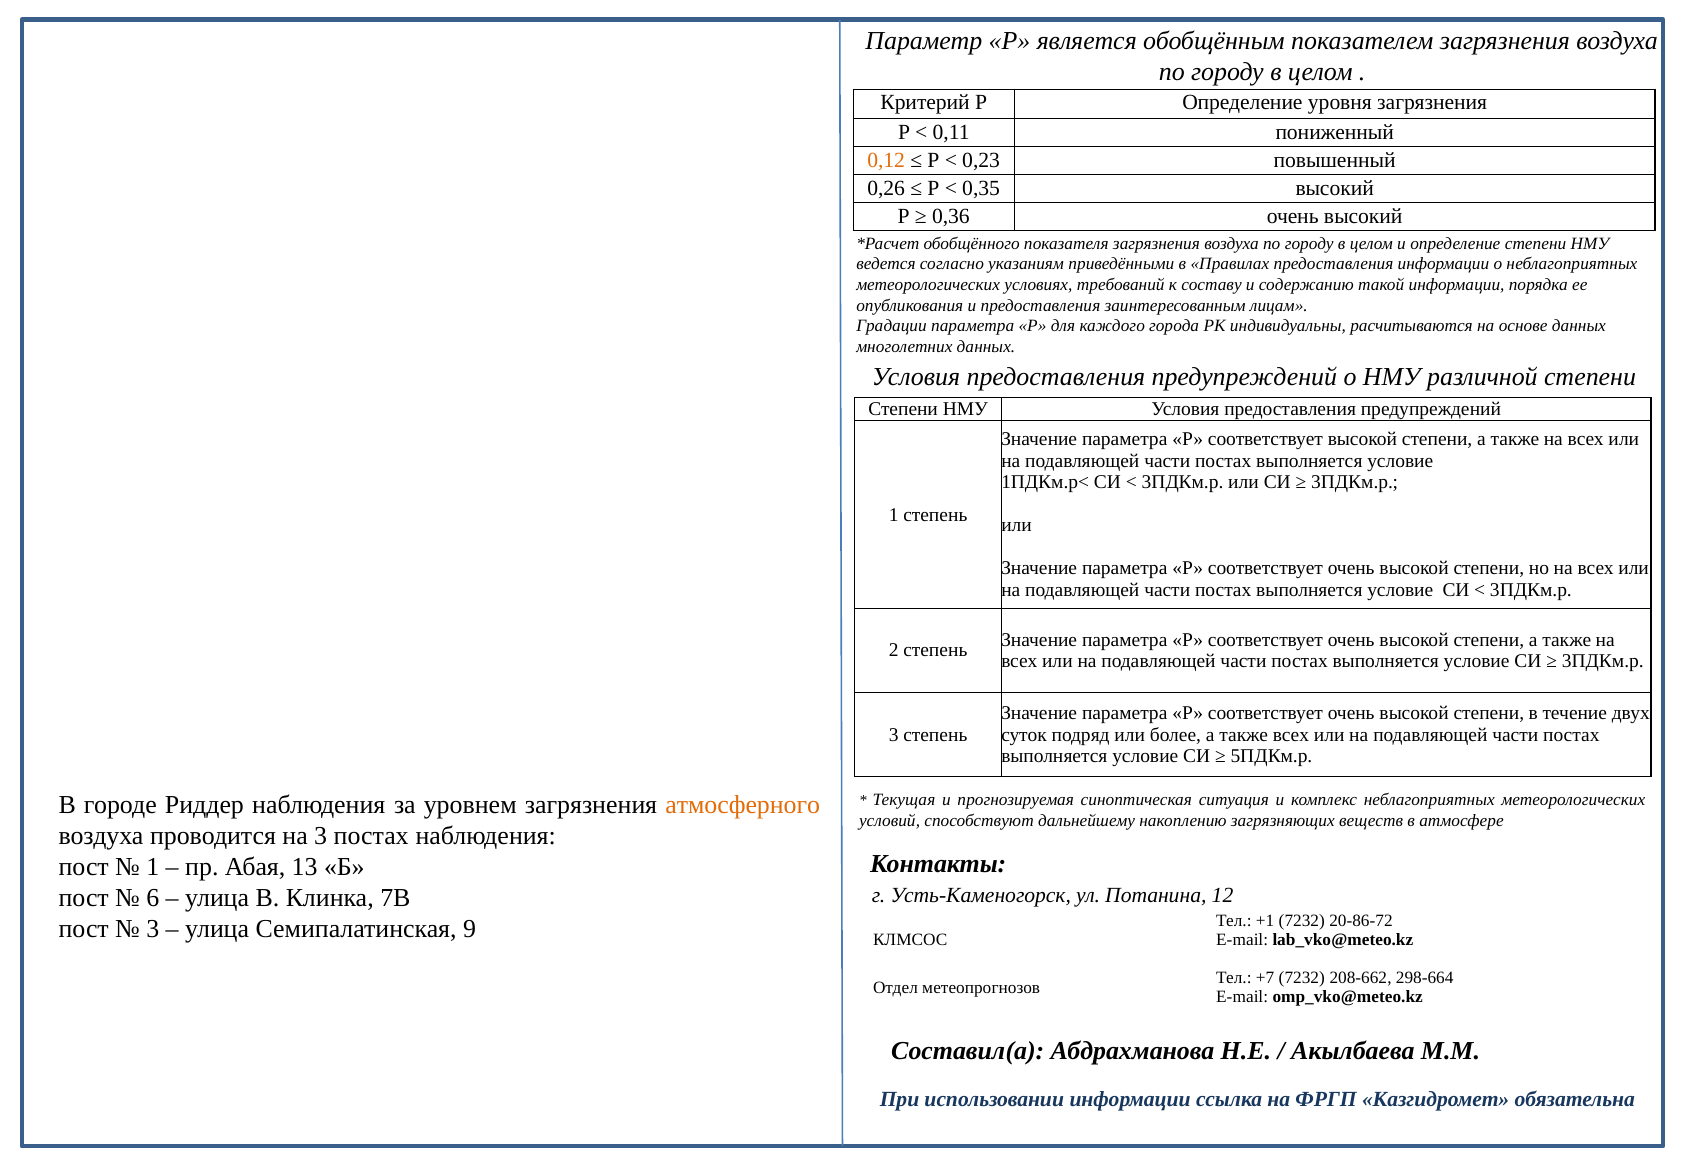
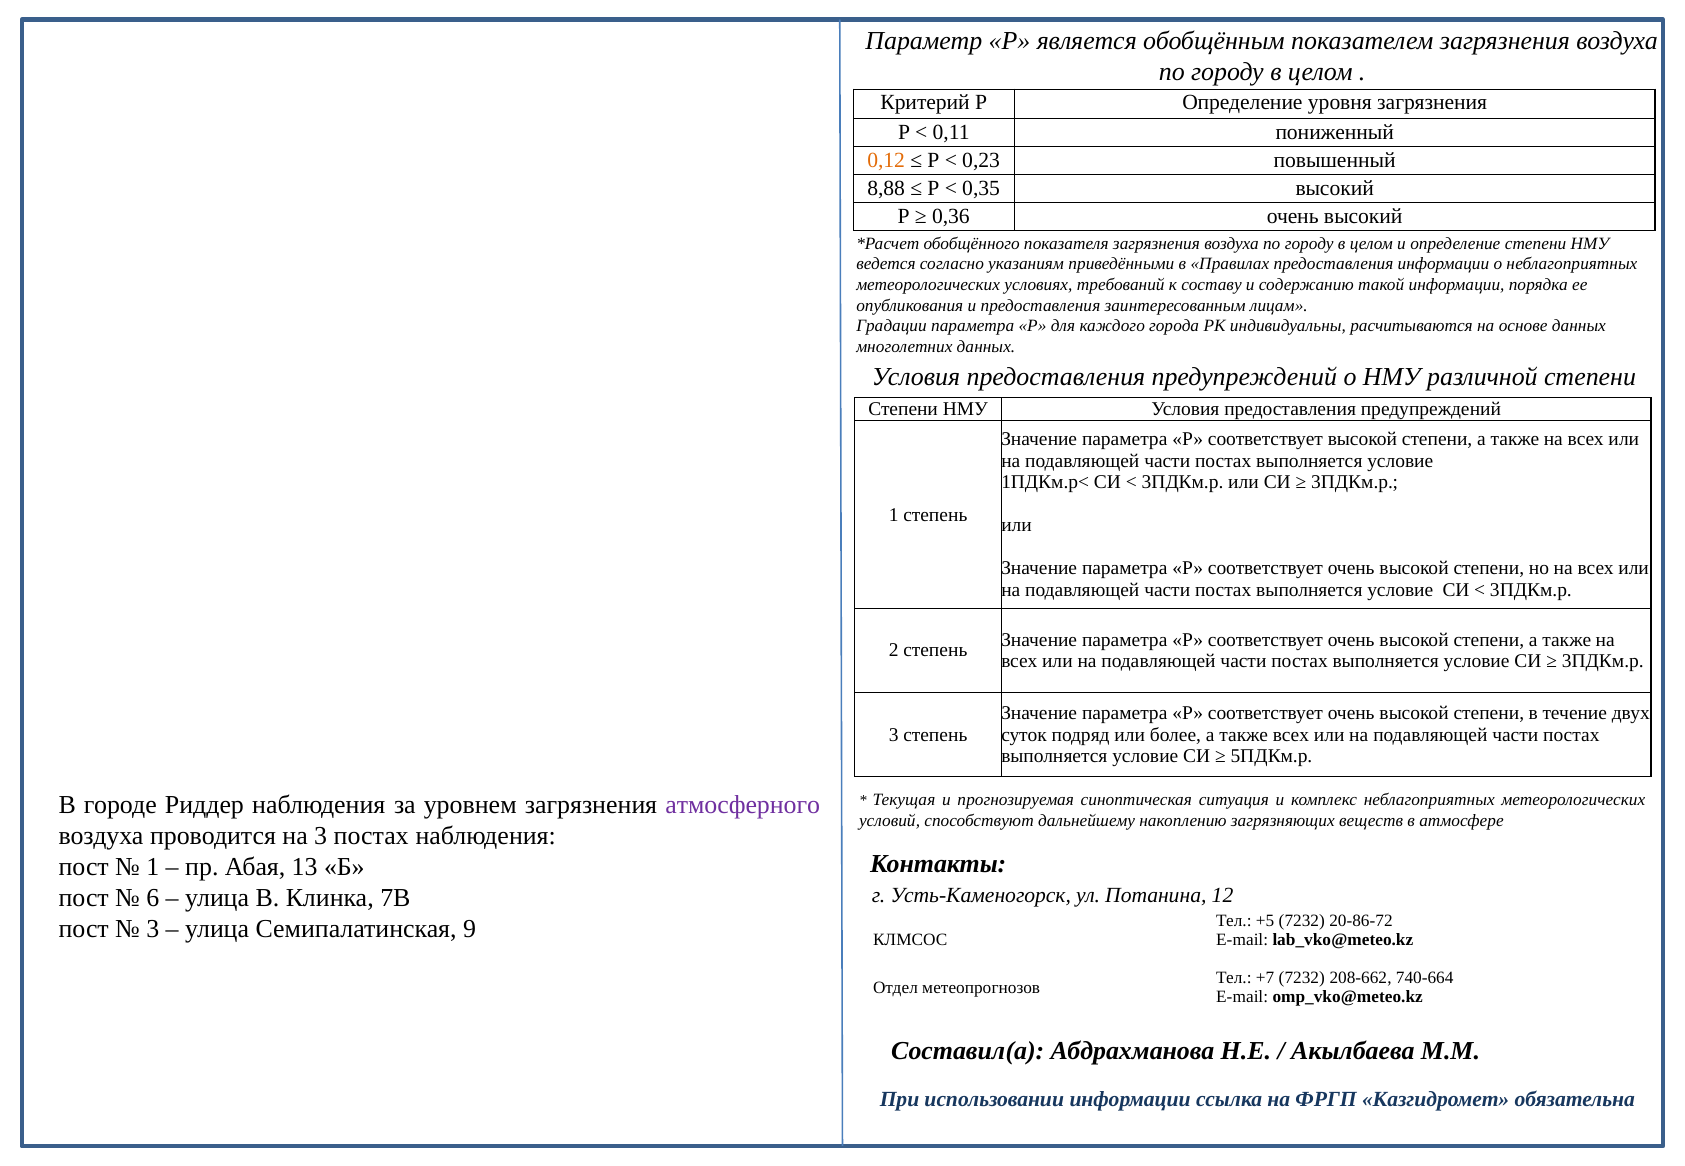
0,26: 0,26 -> 8,88 (886, 188)
атмосферного colour: orange -> purple (743, 805)
+1: +1 -> +5 (1265, 921)
298-664: 298-664 -> 740-664 (1425, 978)
